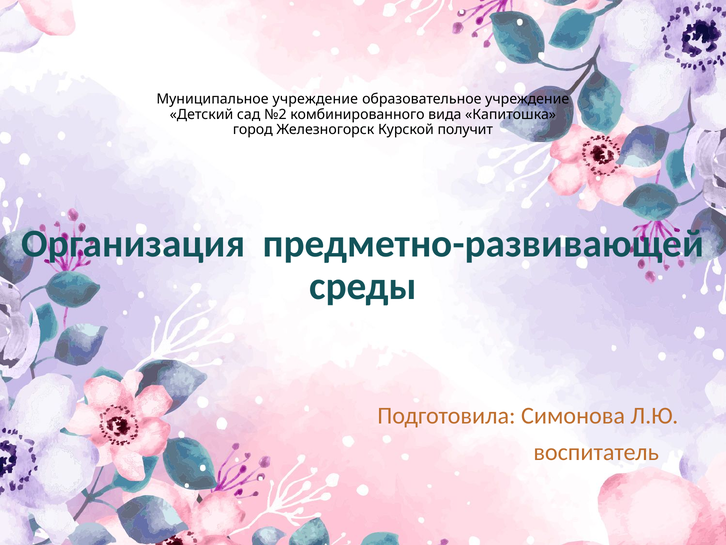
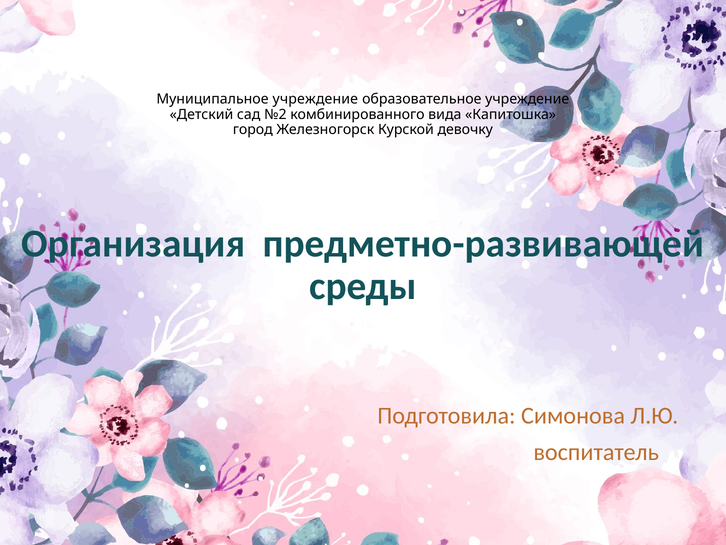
получит: получит -> девочку (465, 130)
